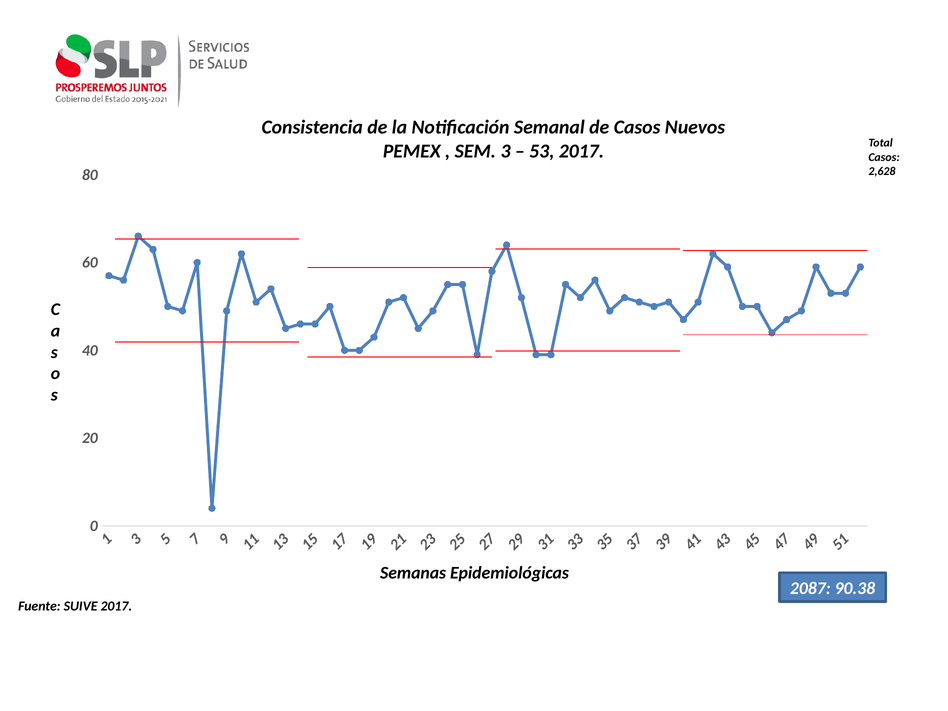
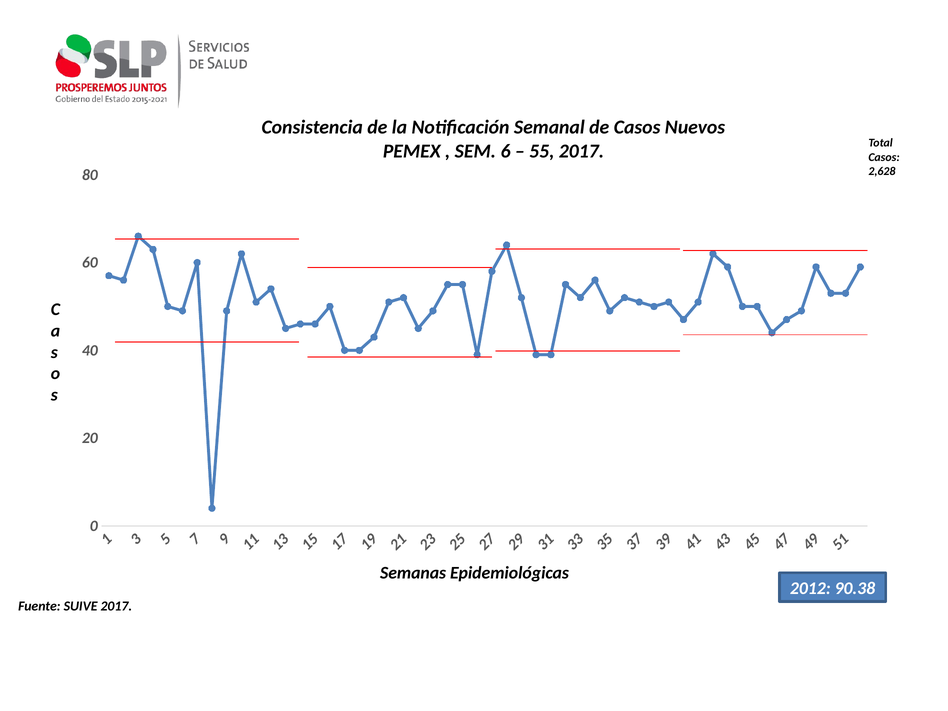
SEM 3: 3 -> 6 (505, 151)
53: 53 -> 55 (542, 151)
2087: 2087 -> 2012 (810, 588)
